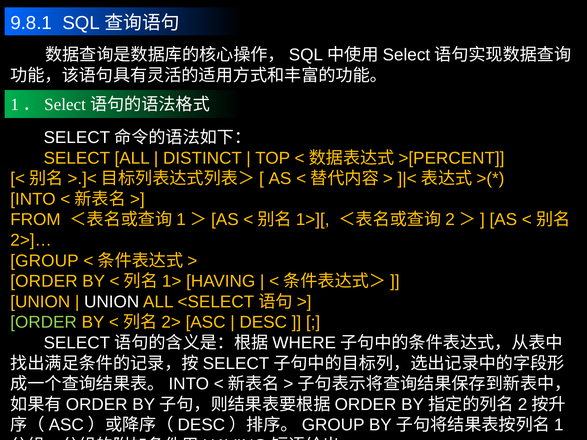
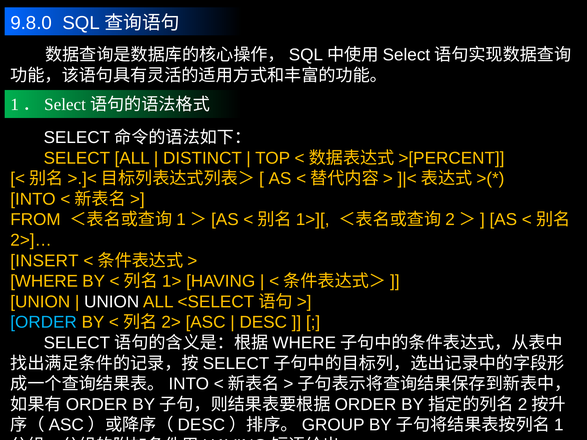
9.8.1: 9.8.1 -> 9.8.0 (31, 23)
GROUP: GROUP -> INSERT (44, 261)
ORDER: ORDER -> WHERE (44, 281)
ORDER colour: light green -> light blue (44, 323)
